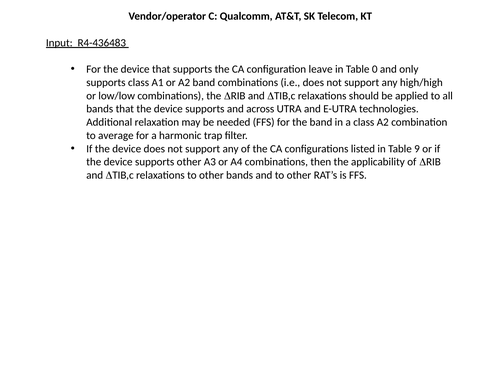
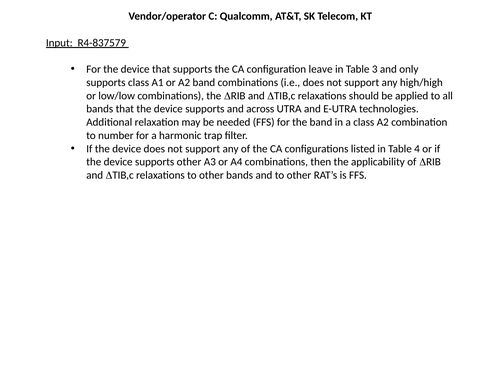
R4-436483: R4-436483 -> R4-837579 (102, 43)
0: 0 -> 3 (375, 69)
average: average -> number (116, 135)
9: 9 -> 4 (417, 149)
